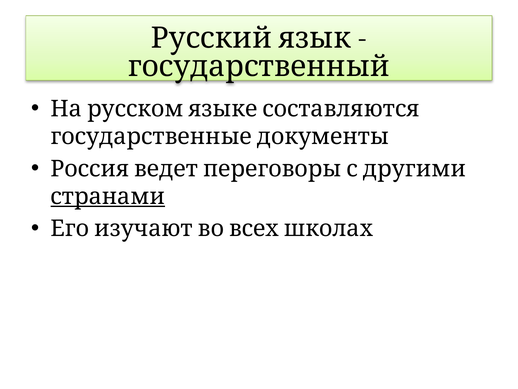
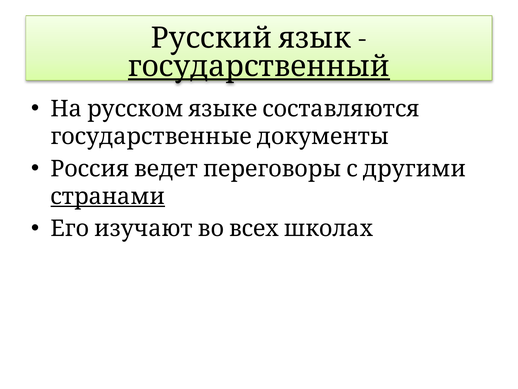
государственный underline: none -> present (259, 67)
